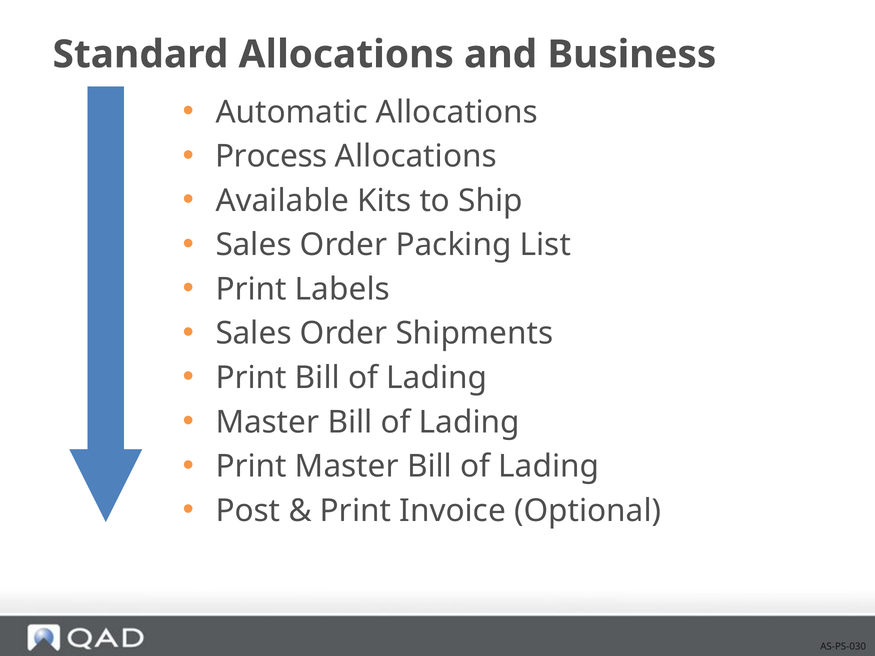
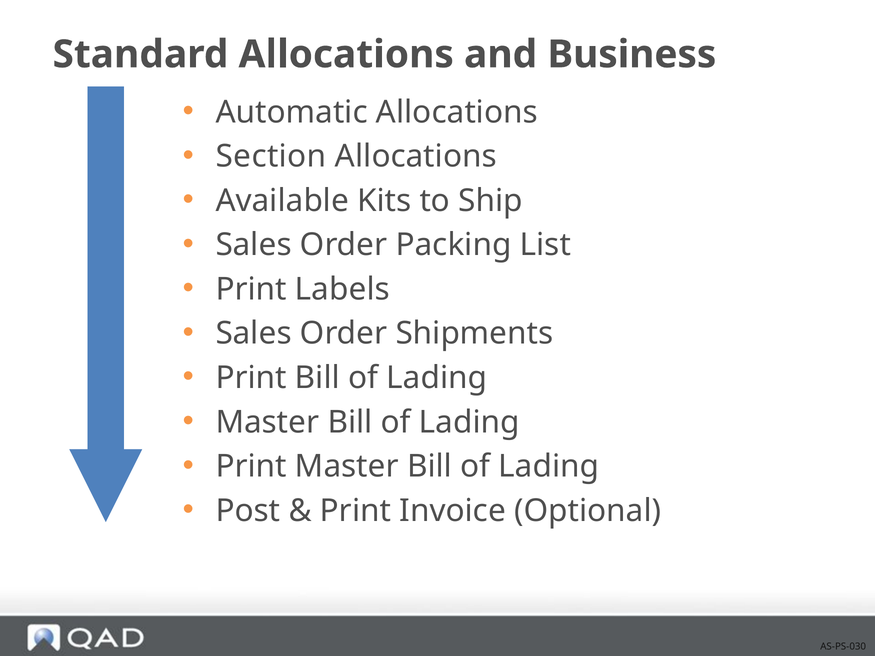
Process: Process -> Section (271, 156)
